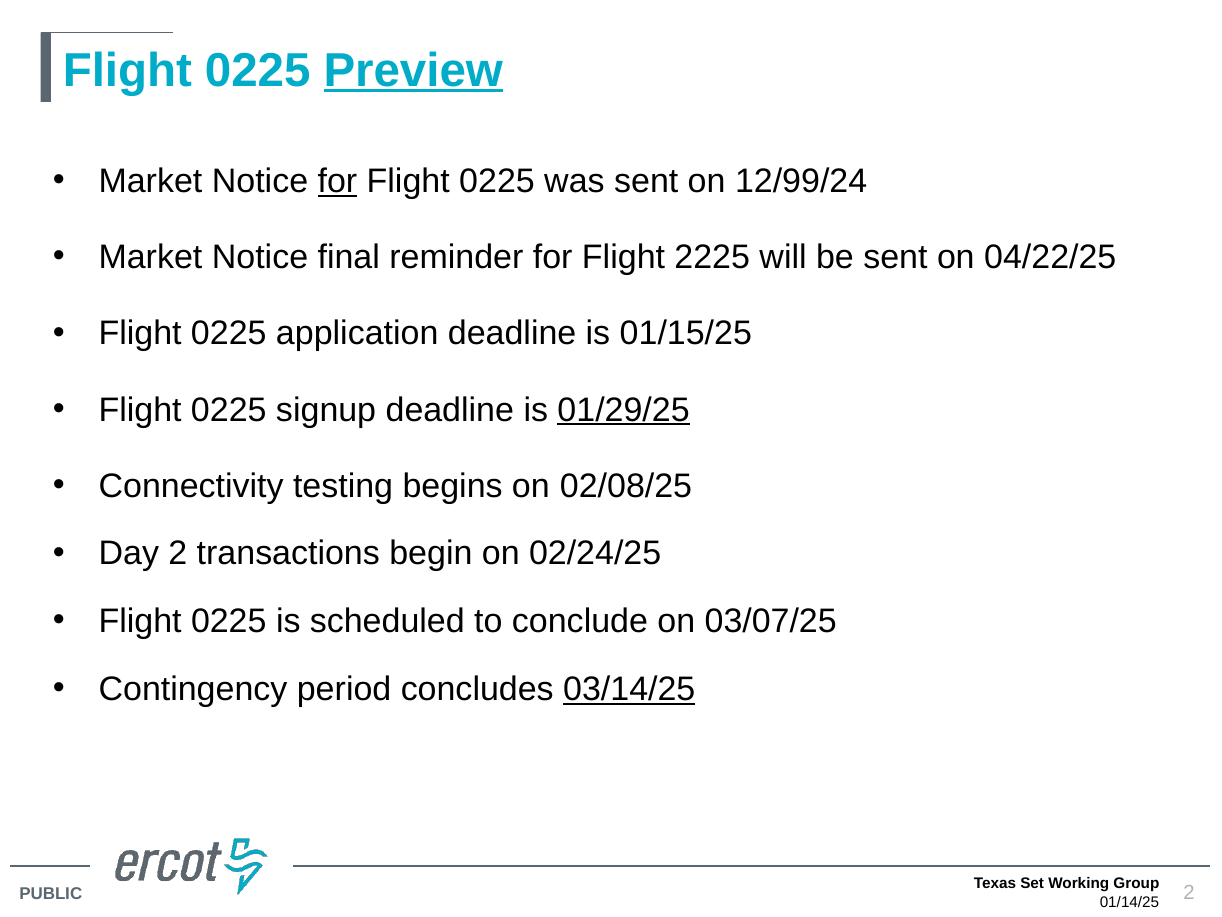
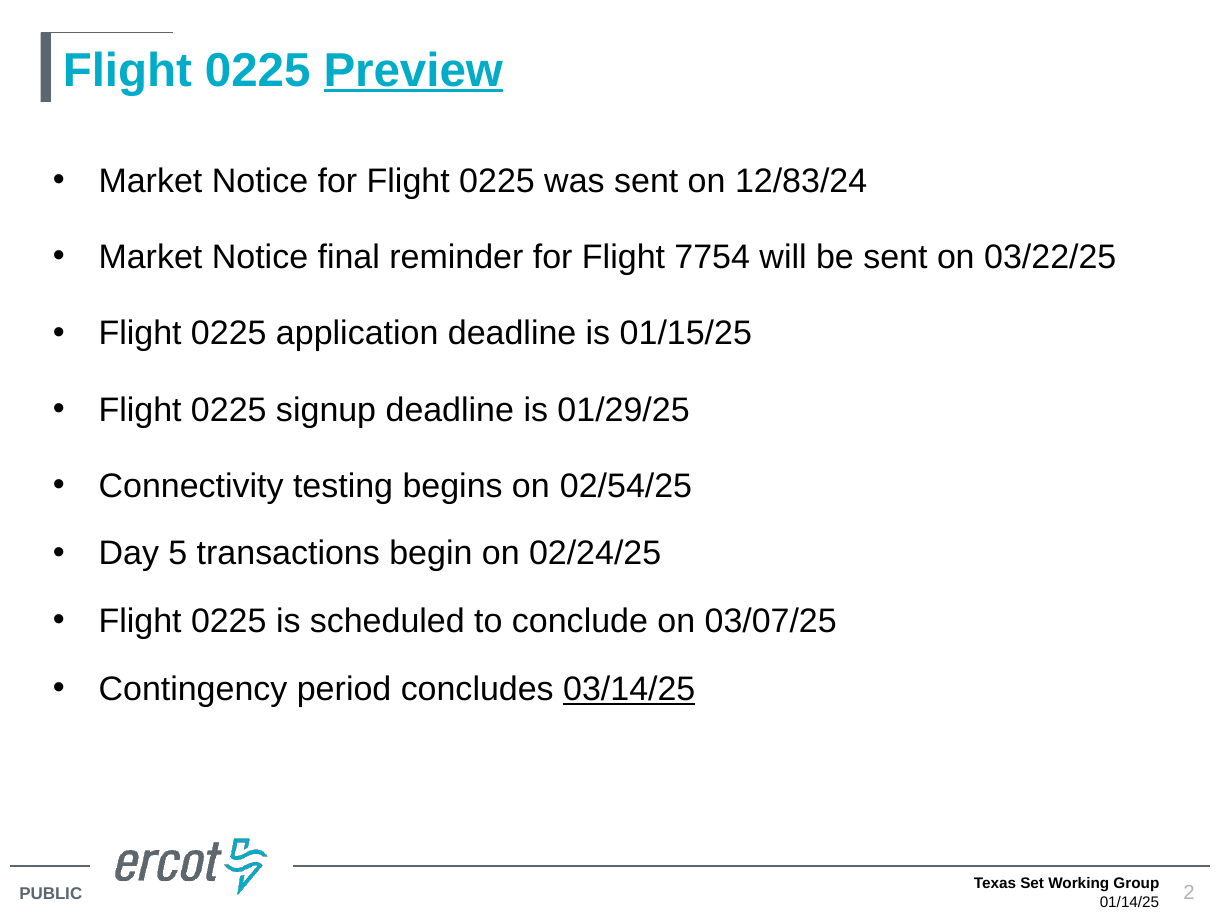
for underline: present -> none (337, 182)
12/99/24: 12/99/24 -> 12/83/24 (801, 182)
2225: 2225 -> 7754 (712, 258)
04/22/25: 04/22/25 -> 03/22/25 (1050, 258)
01/29/25 underline: present -> none (624, 410)
02/08/25: 02/08/25 -> 02/54/25 (626, 486)
Day 2: 2 -> 5 (178, 553)
